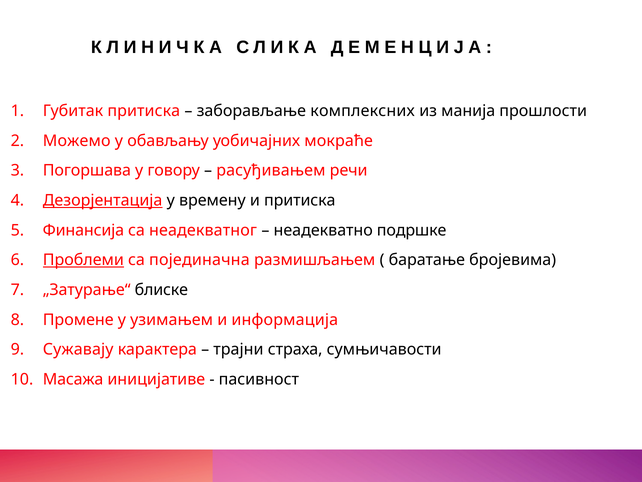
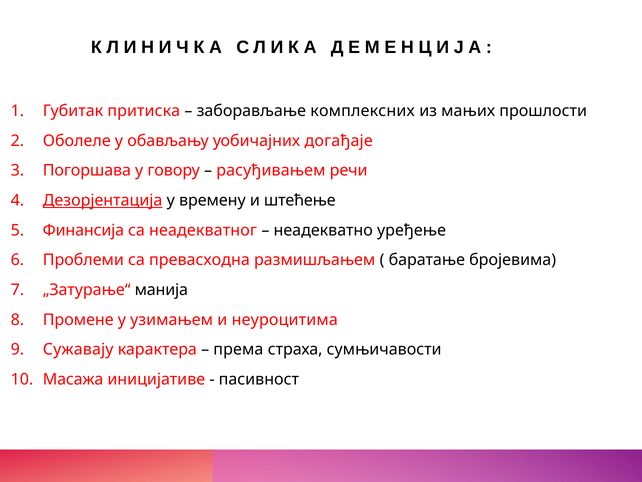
манија: манија -> мањих (468, 111)
Можемо: Можемо -> Оболеле (77, 141)
мокраће: мокраће -> догађаје (339, 141)
и притиска: притиска -> штећење (300, 200)
подршке: подршке -> уређење (412, 230)
Проблеми underline: present -> none (83, 260)
појединачна: појединачна -> превасходна (199, 260)
блиске: блиске -> манија (161, 290)
информација: информација -> неуроцитима (285, 319)
трајни: трајни -> према (238, 349)
